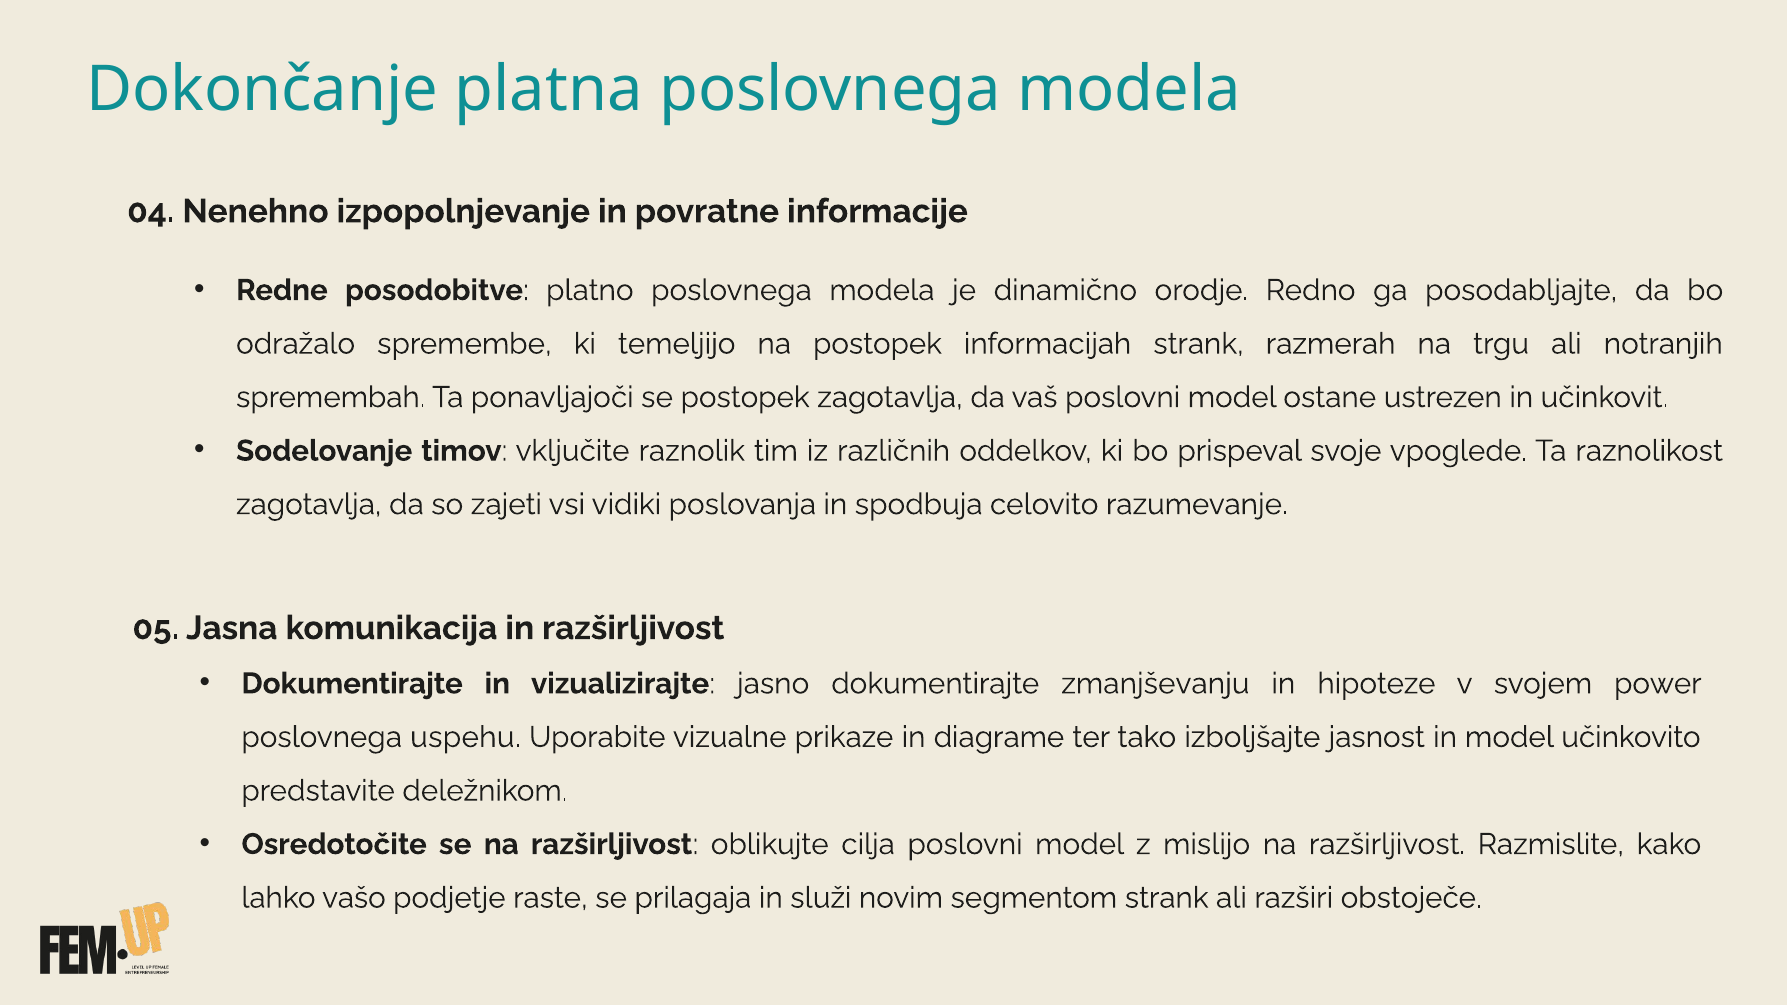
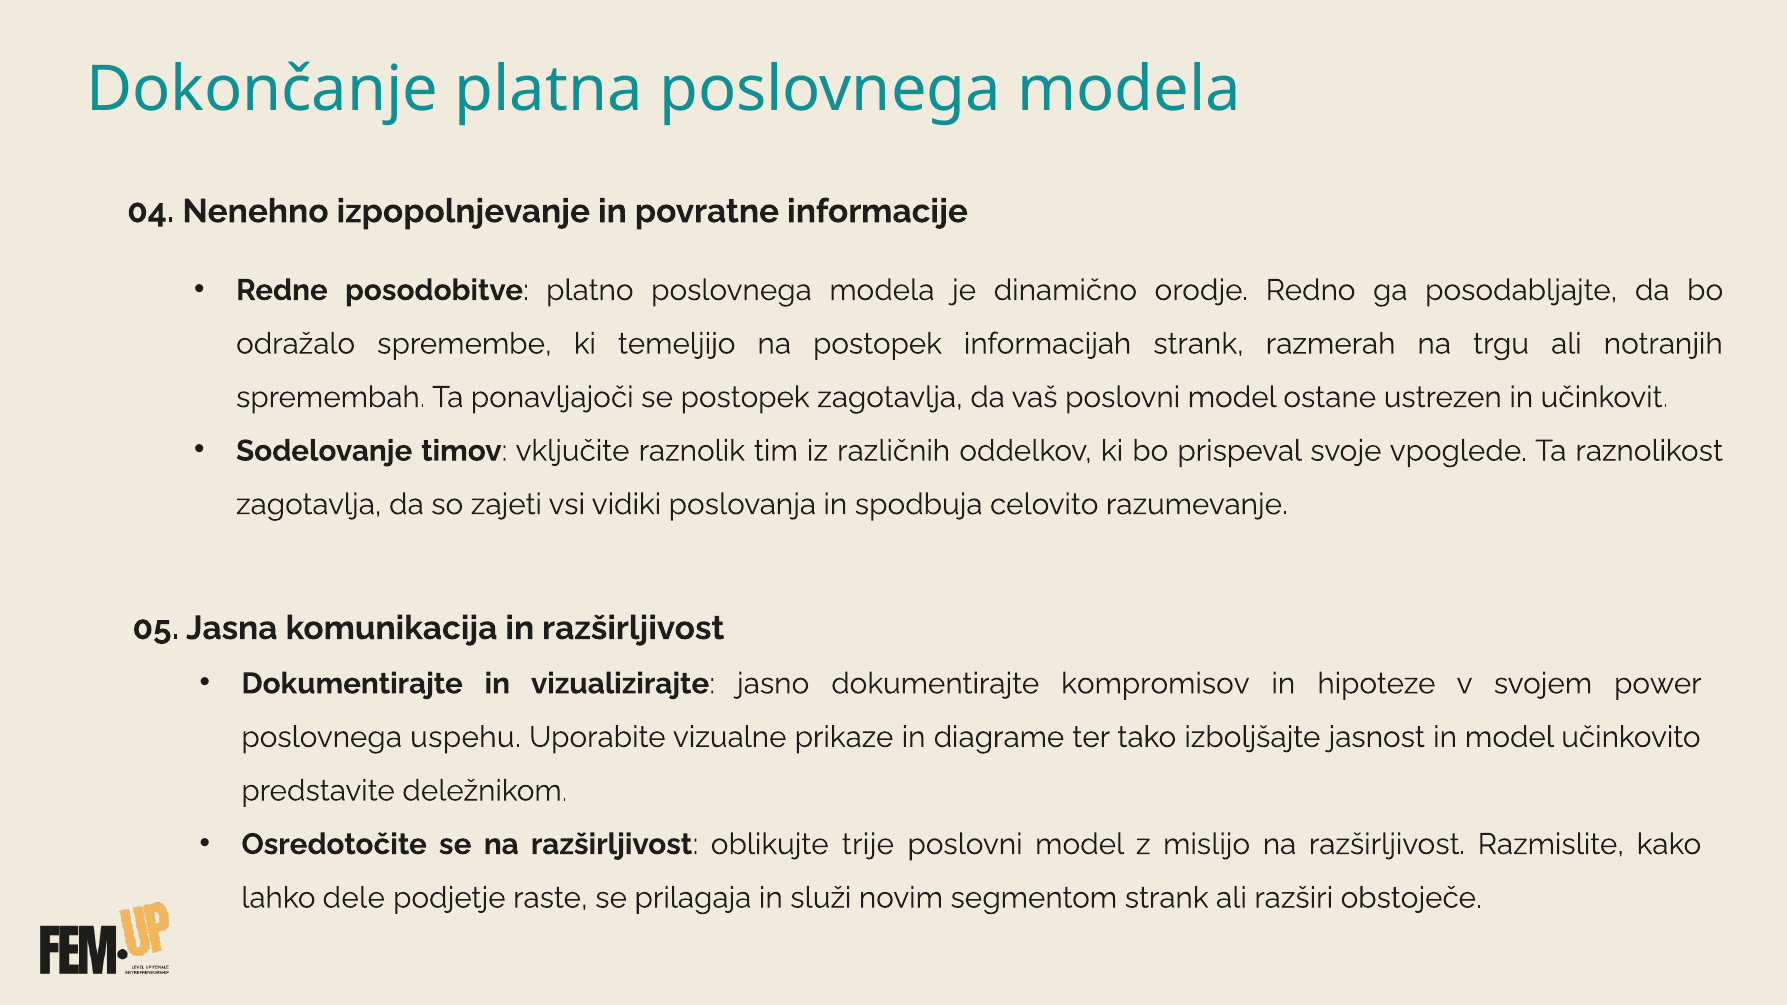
zmanjševanju: zmanjševanju -> kompromisov (1155, 684)
cilja: cilja -> trije (868, 844)
vašo: vašo -> dele (354, 898)
